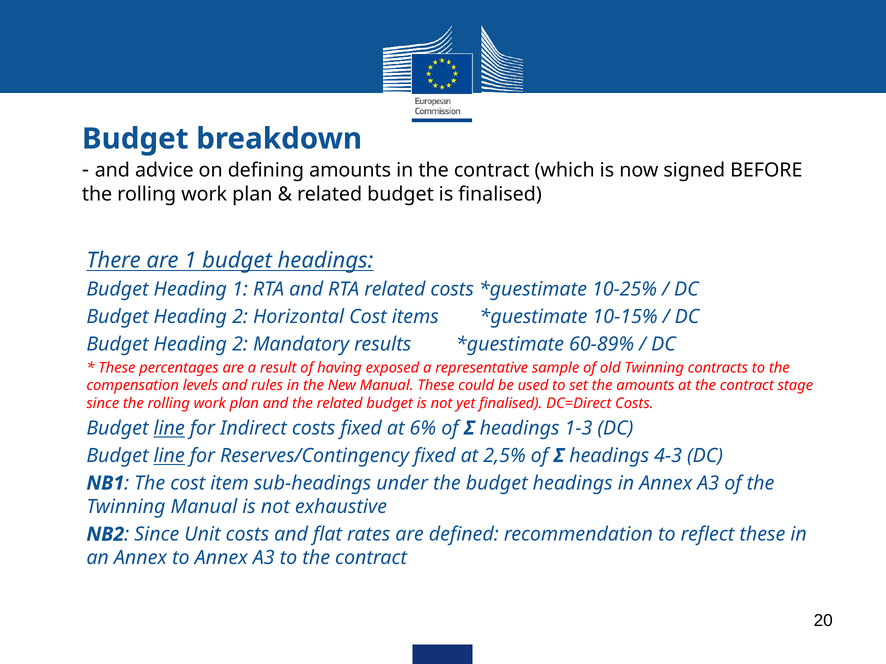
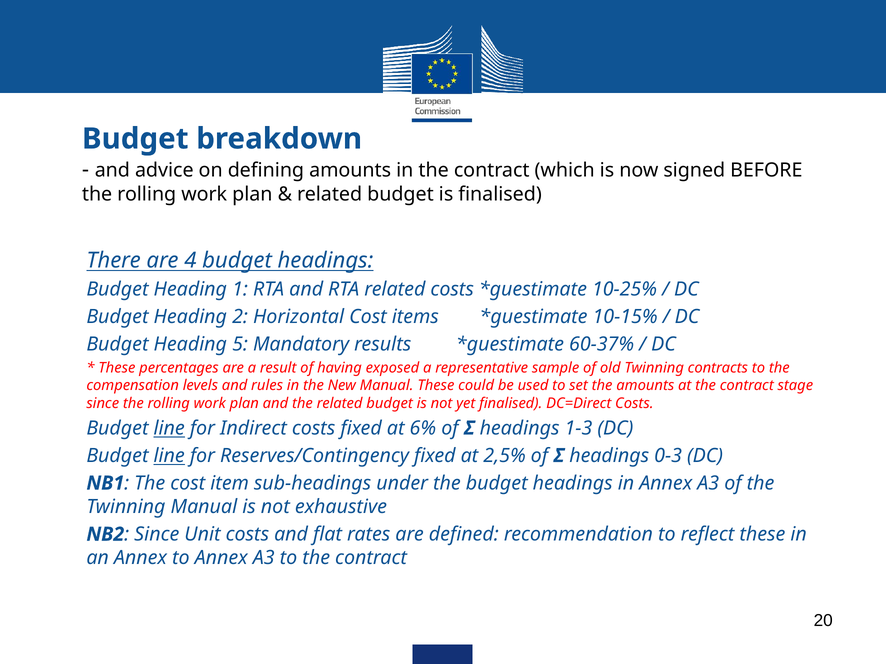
are 1: 1 -> 4 (190, 261)
2: 2 -> 5 (240, 345)
60-89%: 60-89% -> 60-37% (602, 345)
4-3: 4-3 -> 0-3 (668, 456)
